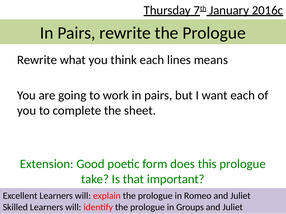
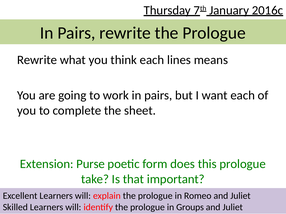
Good: Good -> Purse (91, 164)
